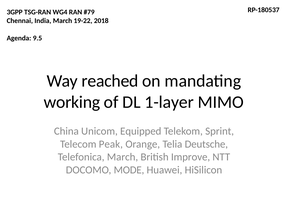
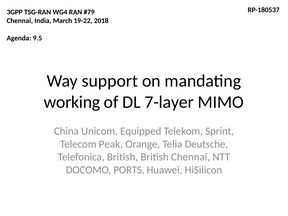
reached: reached -> support (110, 81)
1-layer: 1-layer -> 7-layer (169, 102)
Telefonica March: March -> British (122, 157)
British Improve: Improve -> Chennai (191, 157)
MODE: MODE -> PORTS (129, 170)
